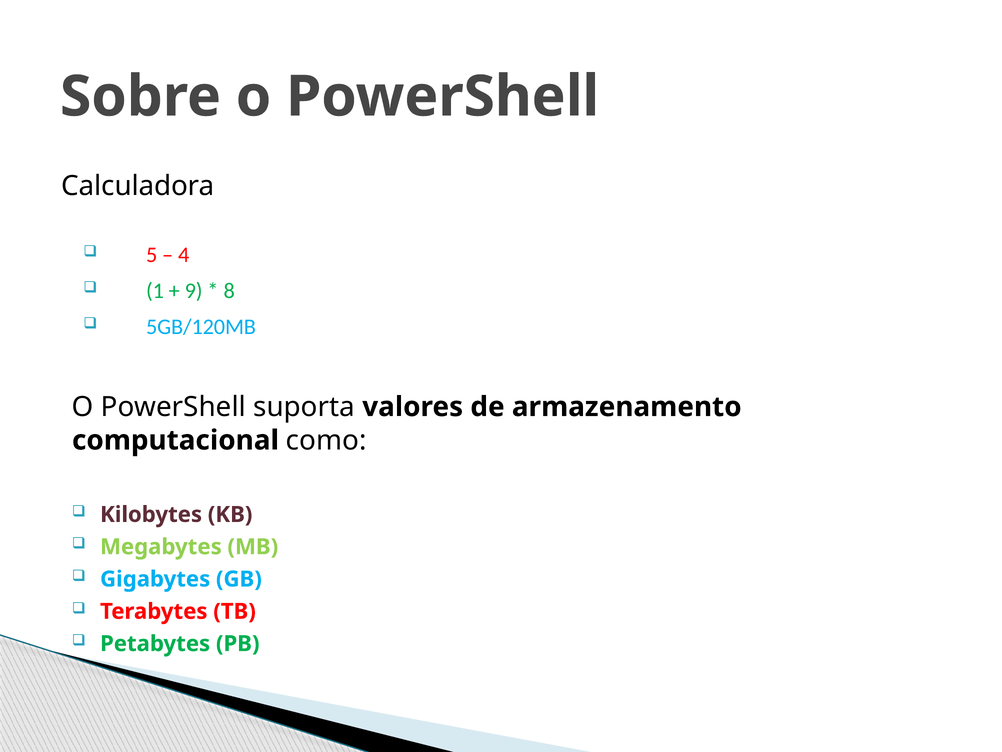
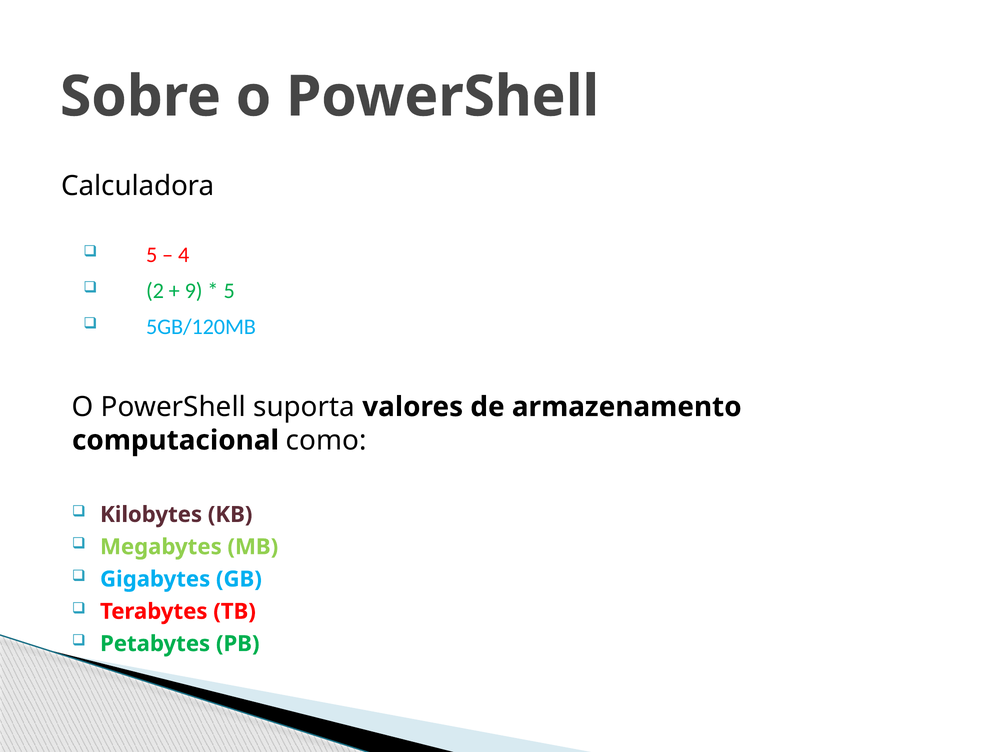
1: 1 -> 2 (155, 291)
8: 8 -> 5 (229, 291)
